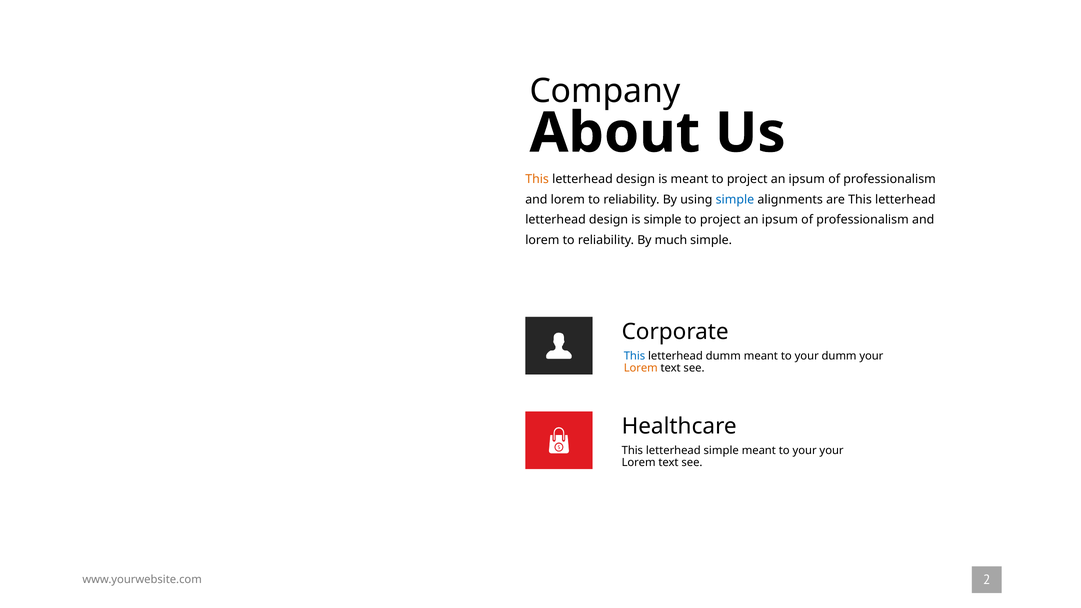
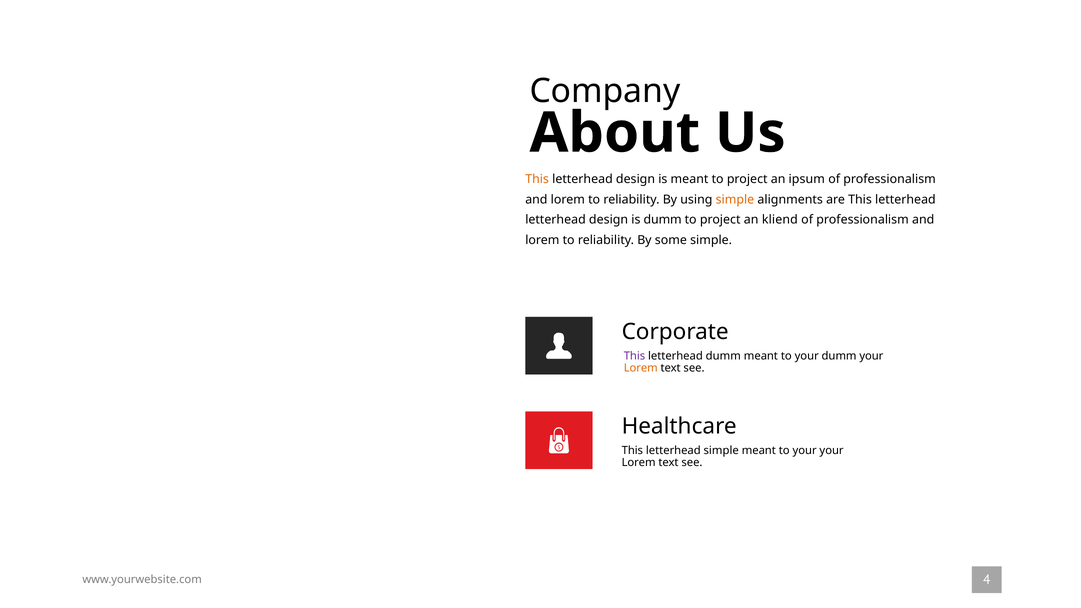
simple colour: blue -> orange (735, 200)
is simple: simple -> dumm (663, 220)
ipsum: ipsum -> kliend (780, 220)
much: much -> some (671, 240)
This colour: blue -> purple (634, 356)
2: 2 -> 4 (987, 580)
